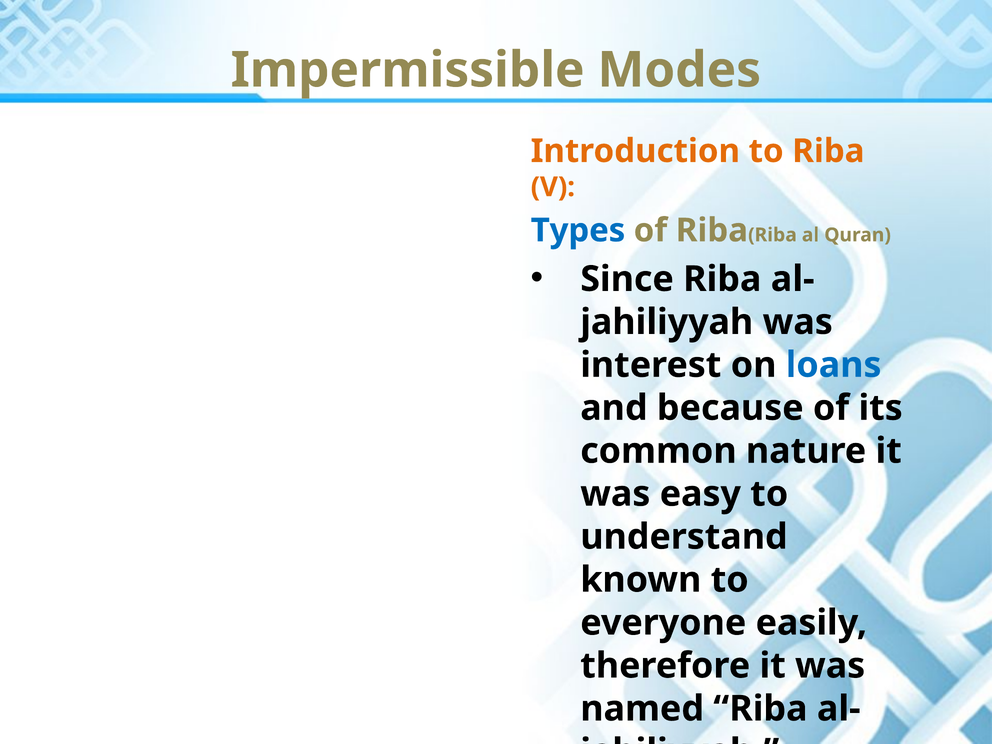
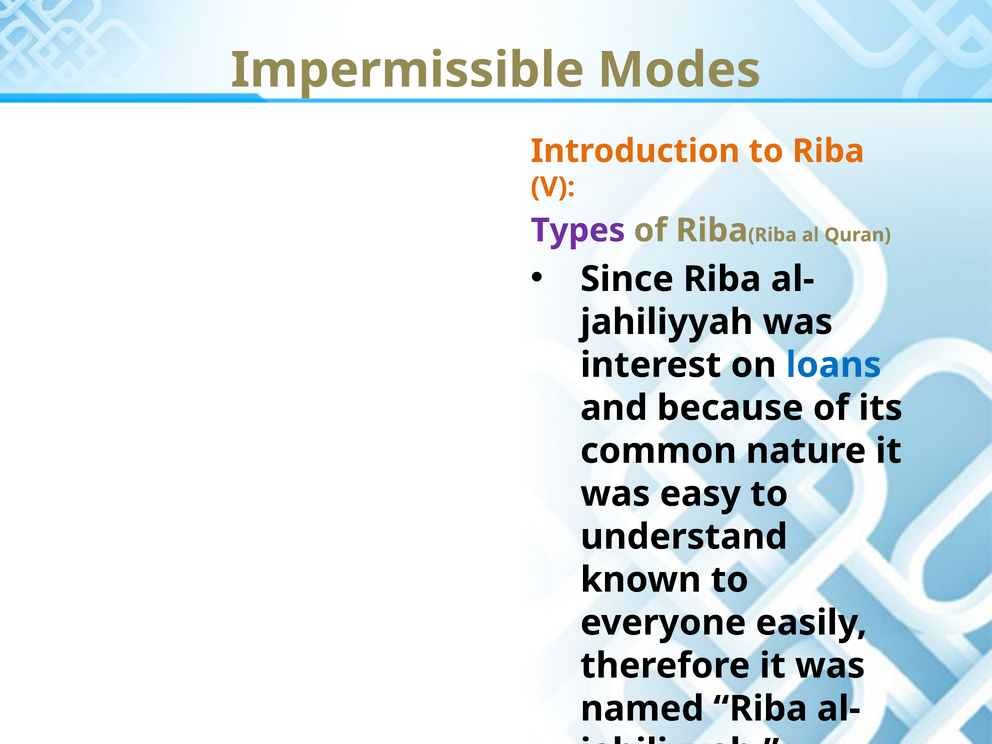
Types colour: blue -> purple (578, 230)
